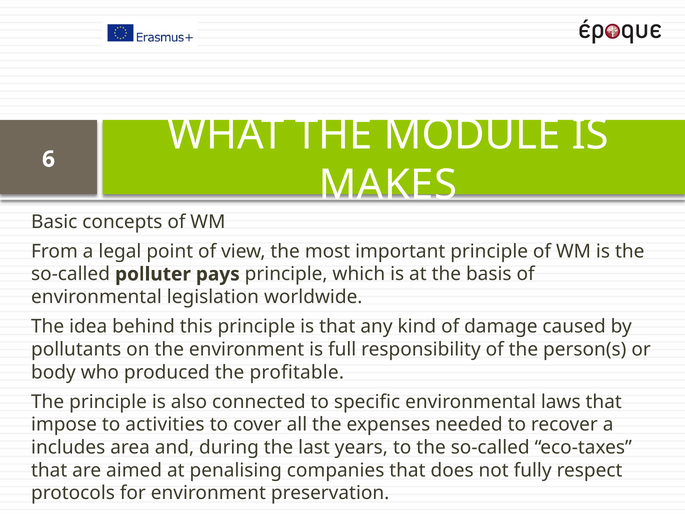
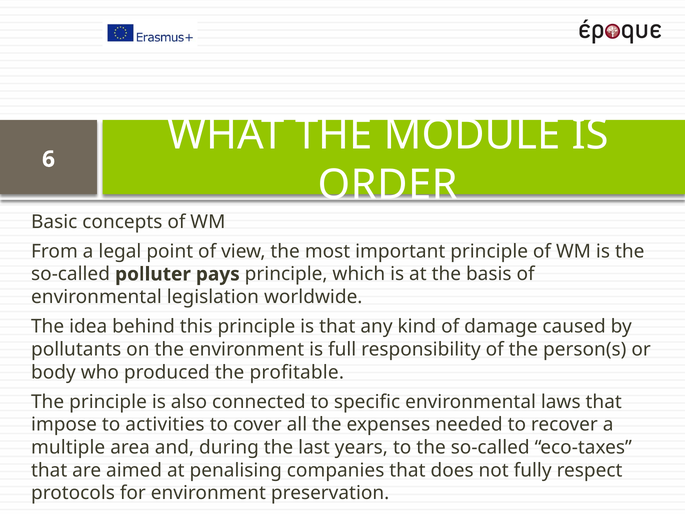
MAKES: MAKES -> ORDER (388, 185)
includes: includes -> multiple (68, 447)
